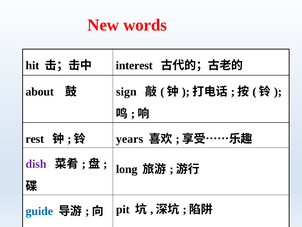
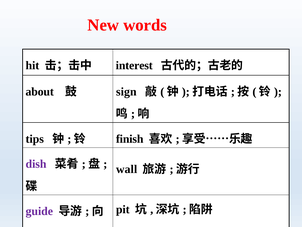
rest: rest -> tips (35, 139)
years: years -> finish (130, 139)
long: long -> wall (127, 169)
guide colour: blue -> purple (39, 211)
